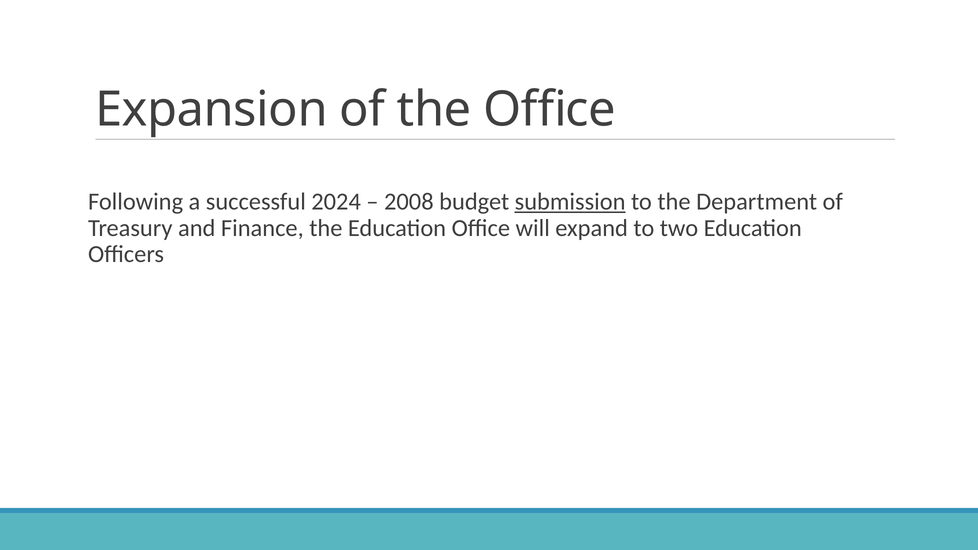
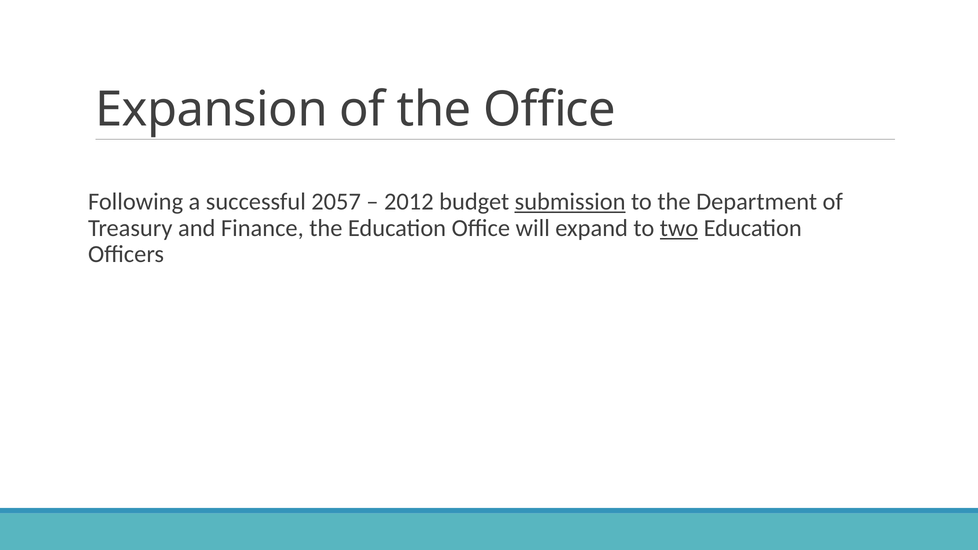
2024: 2024 -> 2057 (336, 202)
2008: 2008 -> 2012 (409, 202)
two underline: none -> present (679, 228)
